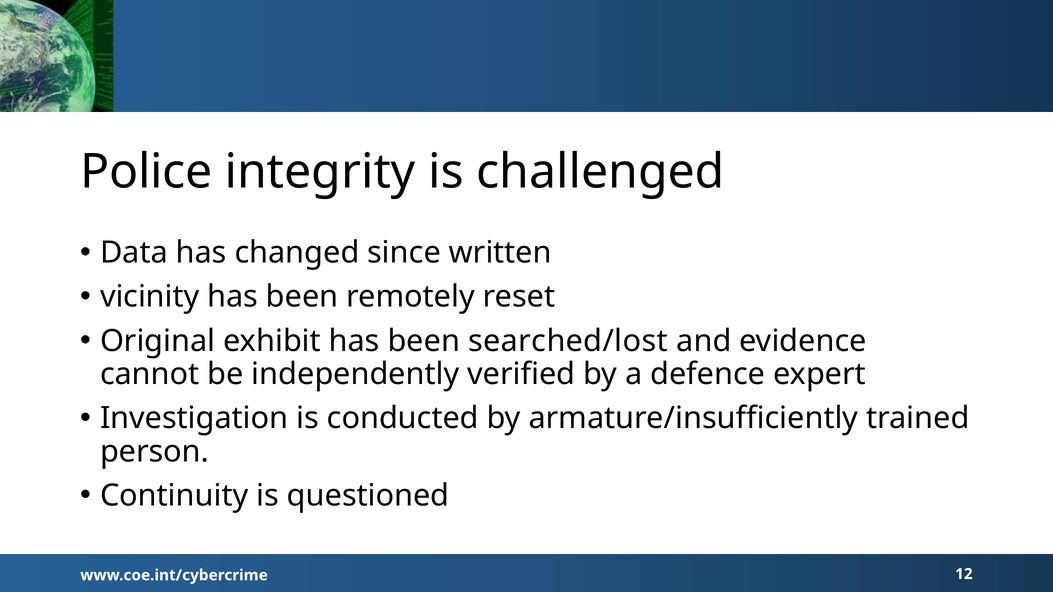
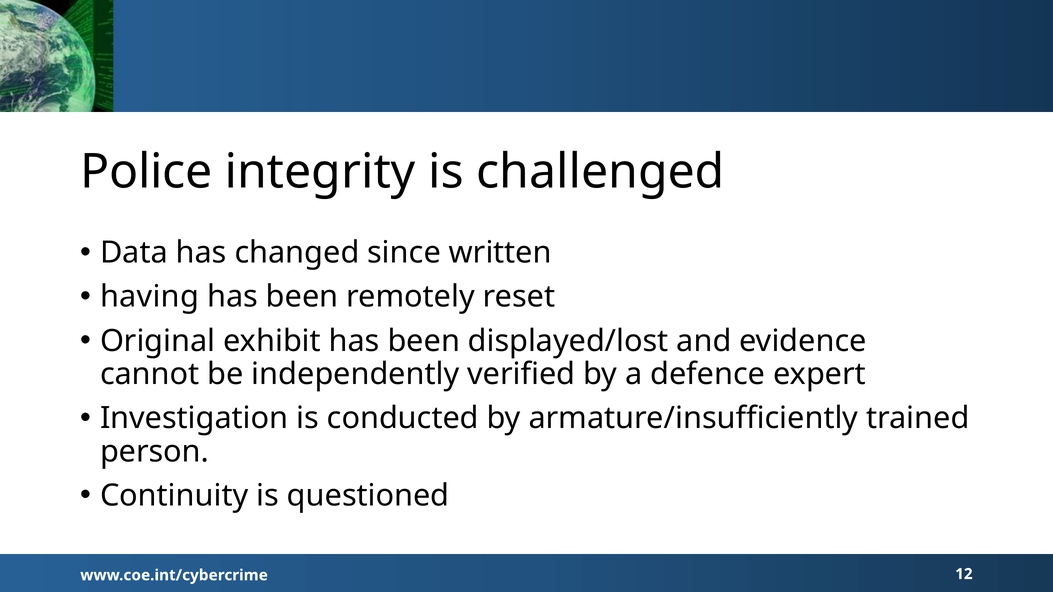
vicinity: vicinity -> having (149, 297)
searched/lost: searched/lost -> displayed/lost (568, 341)
